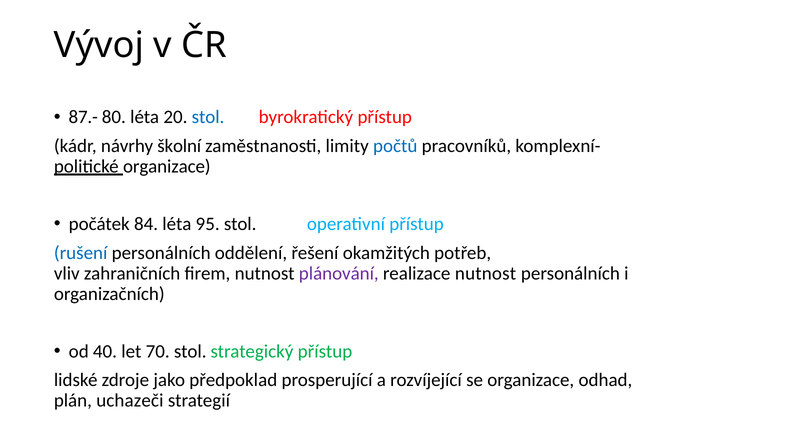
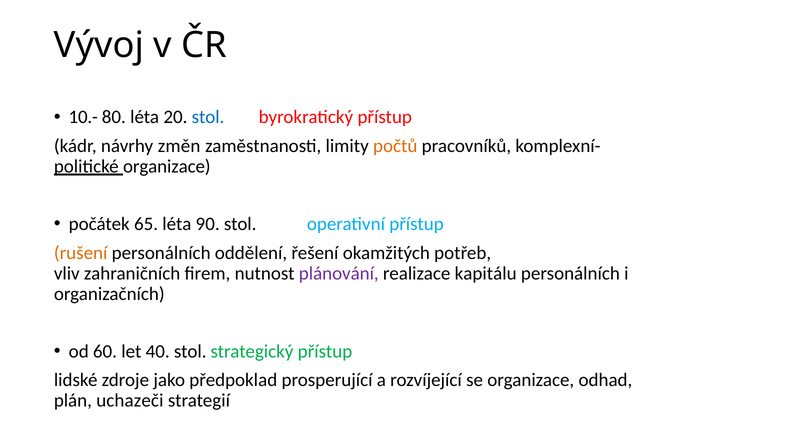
87.-: 87.- -> 10.- (83, 117)
školní: školní -> změn (179, 146)
počtů colour: blue -> orange (395, 146)
84: 84 -> 65 (146, 224)
95: 95 -> 90 (208, 224)
rušení colour: blue -> orange (81, 253)
realizace nutnost: nutnost -> kapitálu (486, 273)
40: 40 -> 60 (105, 351)
70: 70 -> 40 (158, 351)
